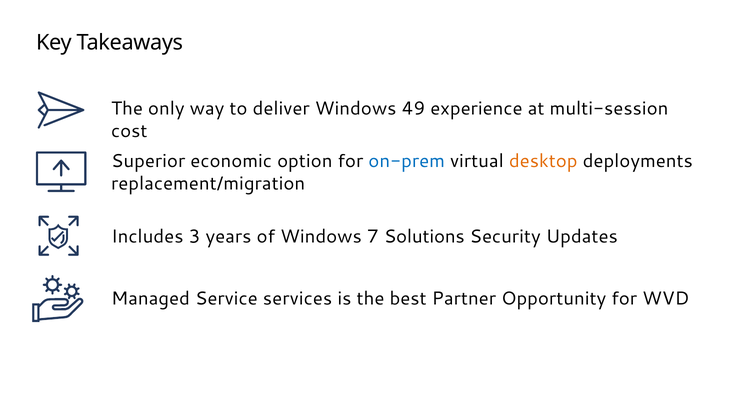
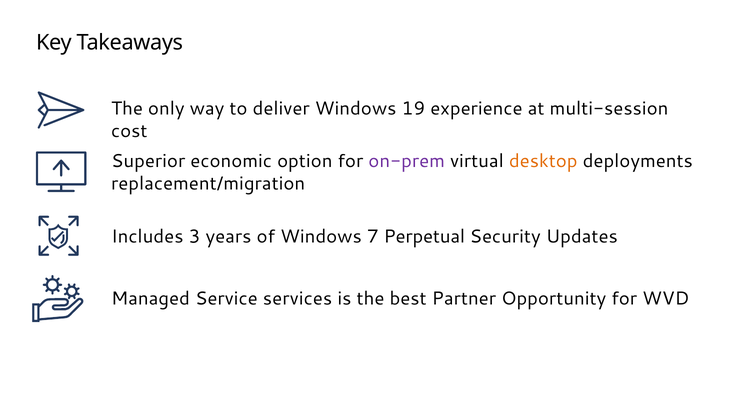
49: 49 -> 19 (413, 109)
on-prem colour: blue -> purple (407, 161)
Solutions: Solutions -> Perpetual (424, 237)
